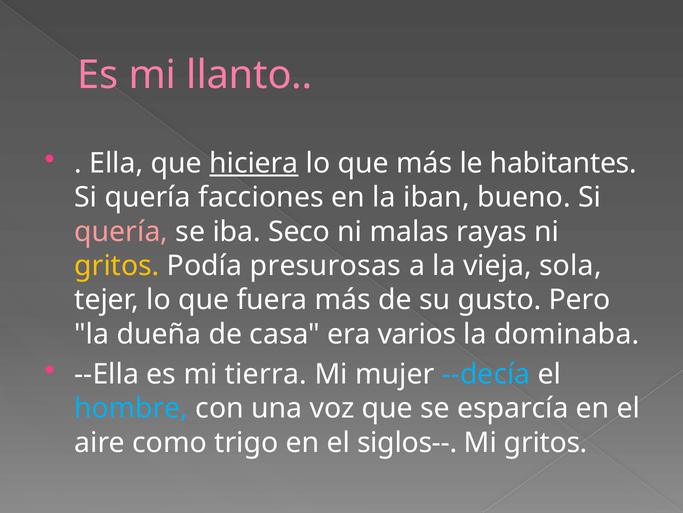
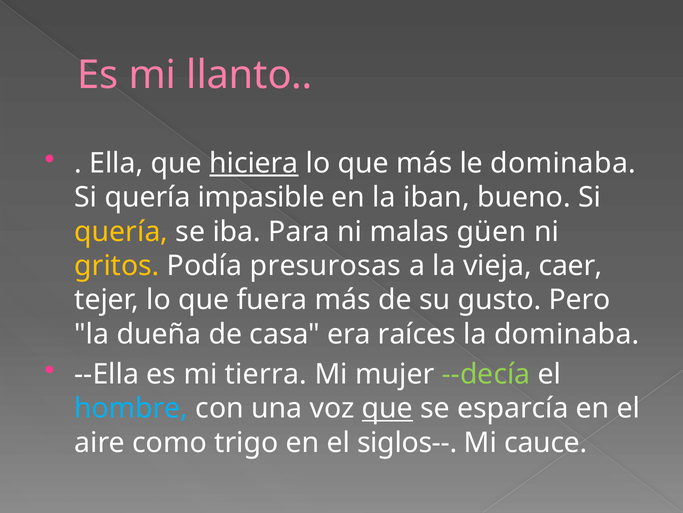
le habitantes: habitantes -> dominaba (563, 163)
facciones: facciones -> impasible (261, 197)
quería colour: pink -> yellow (121, 231)
Seco: Seco -> Para (299, 231)
rayas: rayas -> güen (491, 231)
sola: sola -> caer (571, 266)
varios: varios -> raíces (417, 334)
--decía colour: light blue -> light green (486, 374)
que underline: none -> present (387, 408)
Mi gritos: gritos -> cauce (546, 442)
